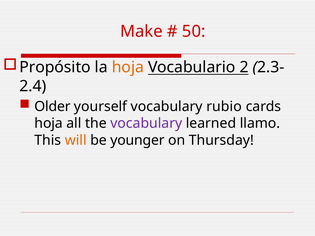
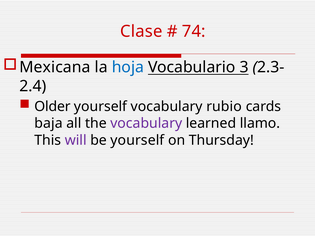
Make: Make -> Clase (141, 32)
50: 50 -> 74 (194, 32)
Propósito: Propósito -> Mexicana (55, 67)
hoja colour: orange -> blue (128, 67)
2: 2 -> 3 (244, 67)
hoja: hoja -> baja (49, 123)
will colour: orange -> purple (76, 140)
be younger: younger -> yourself (137, 140)
